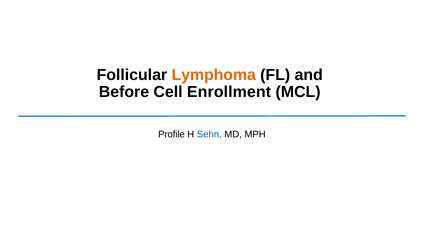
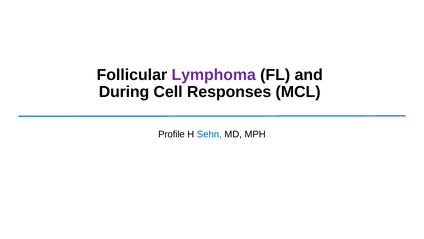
Lymphoma colour: orange -> purple (214, 75)
Before: Before -> During (124, 92)
Enrollment: Enrollment -> Responses (229, 92)
